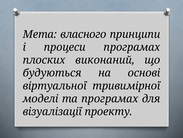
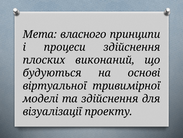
процеси програмах: програмах -> здійснення (132, 47)
та програмах: програмах -> здійснення (110, 98)
